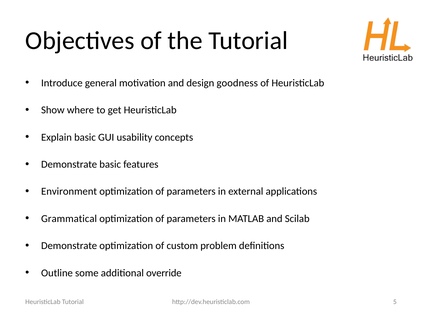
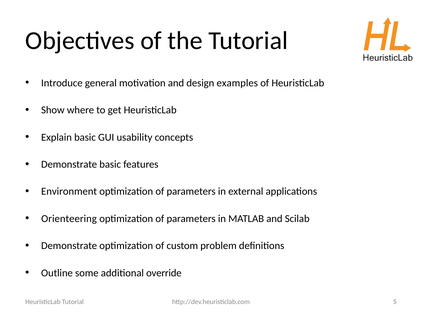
goodness: goodness -> examples (237, 83)
Grammatical: Grammatical -> Orienteering (69, 219)
